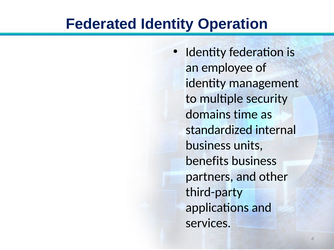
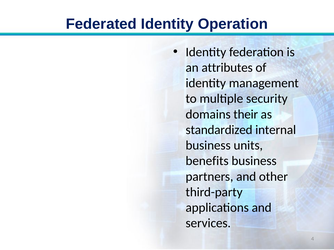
employee: employee -> attributes (227, 68)
time: time -> their (246, 114)
